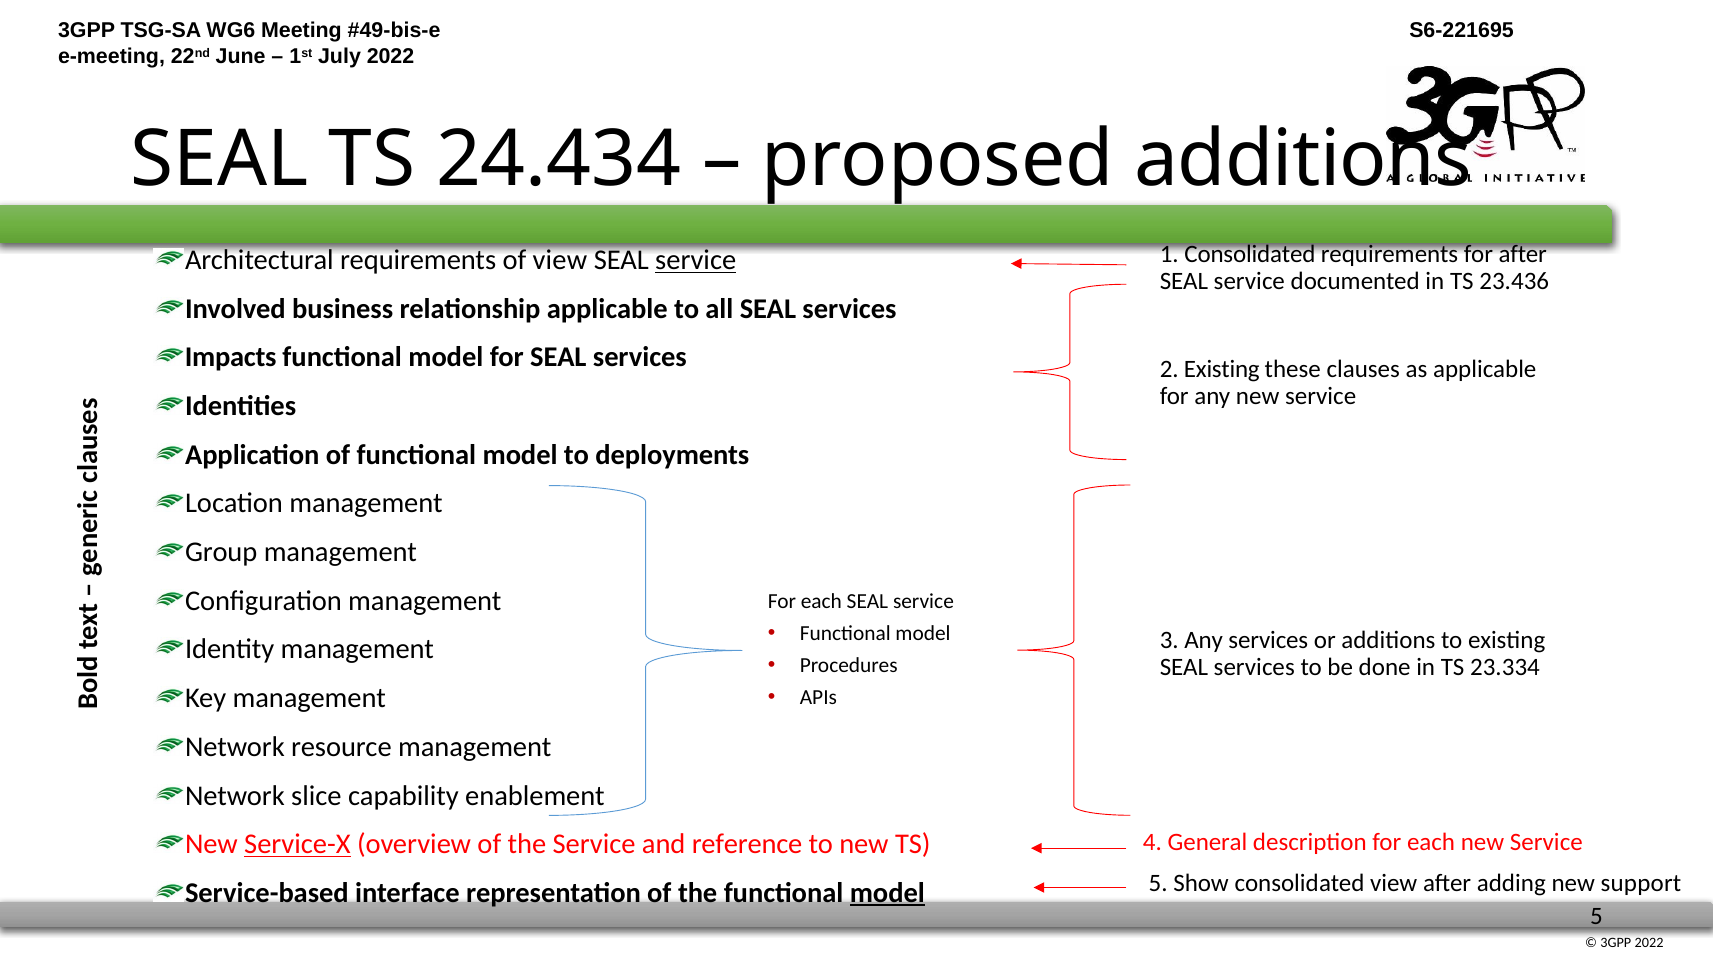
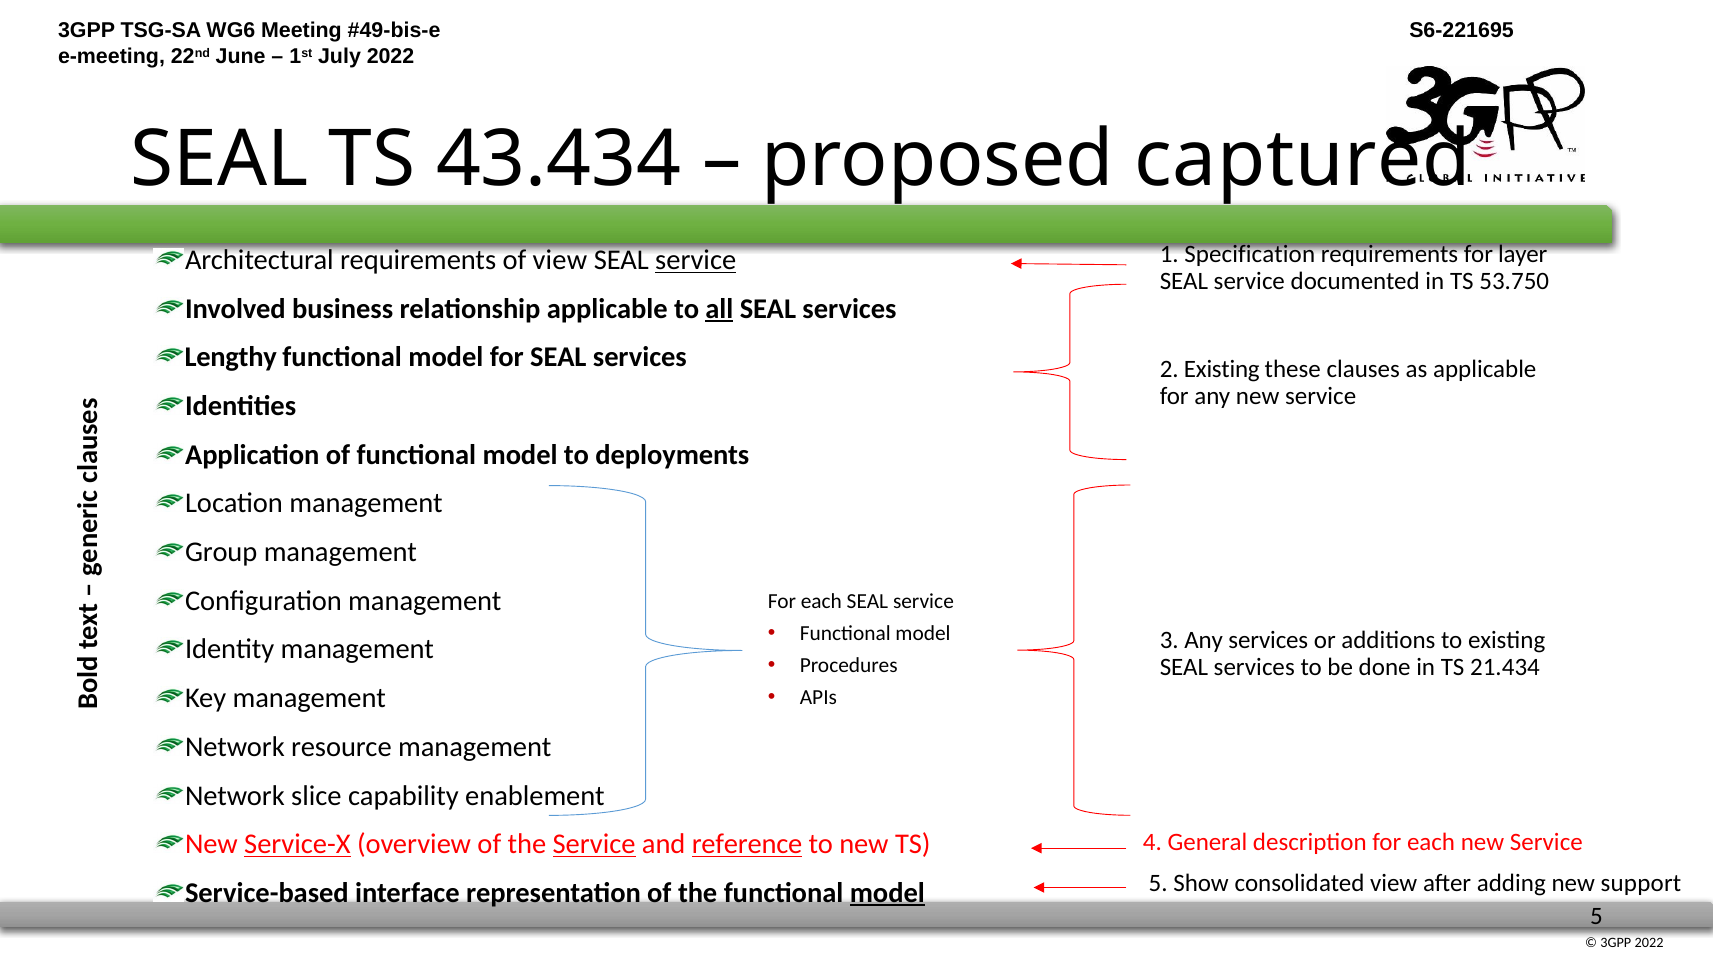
24.434: 24.434 -> 43.434 (559, 159)
proposed additions: additions -> captured (1302, 159)
1 Consolidated: Consolidated -> Specification (1250, 255)
for after: after -> layer (1523, 255)
23.436: 23.436 -> 53.750 (1514, 282)
all underline: none -> present (719, 309)
Impacts: Impacts -> Lengthy (231, 357)
23.334: 23.334 -> 21.434 (1505, 667)
Service underline: none -> present (594, 844)
reference underline: none -> present (747, 844)
